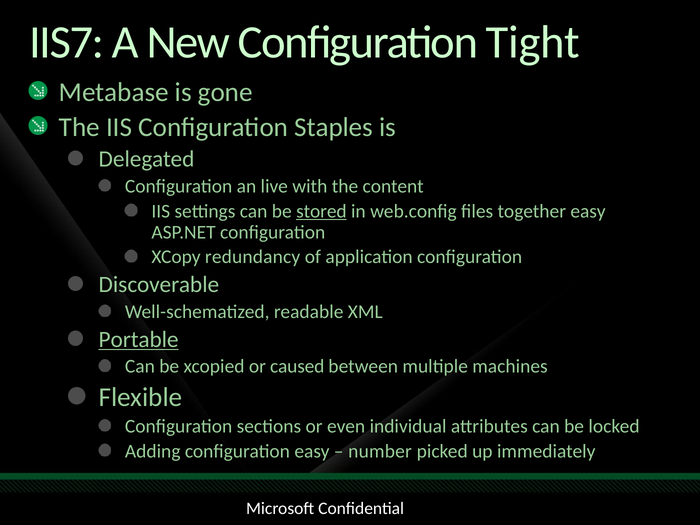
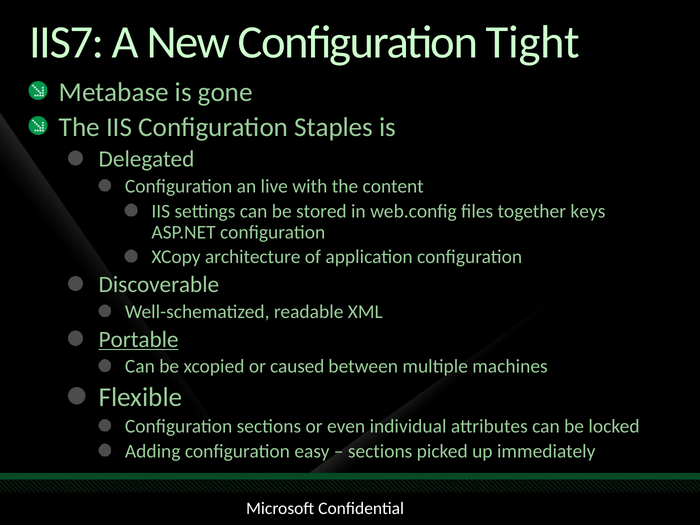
stored underline: present -> none (321, 211)
together easy: easy -> keys (588, 211)
redundancy: redundancy -> architecture (253, 257)
number: number -> sections (380, 451)
